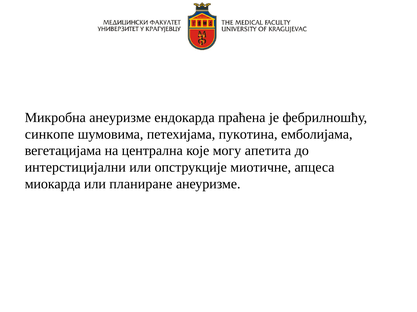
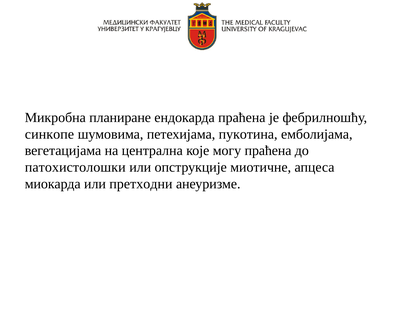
Микробна анеуризме: анеуризме -> планиране (120, 118)
могу апетита: апетита -> праћена (268, 151)
интерстицијални: интерстицијални -> патохистолошки (75, 168)
планиране: планиране -> претходни (141, 184)
